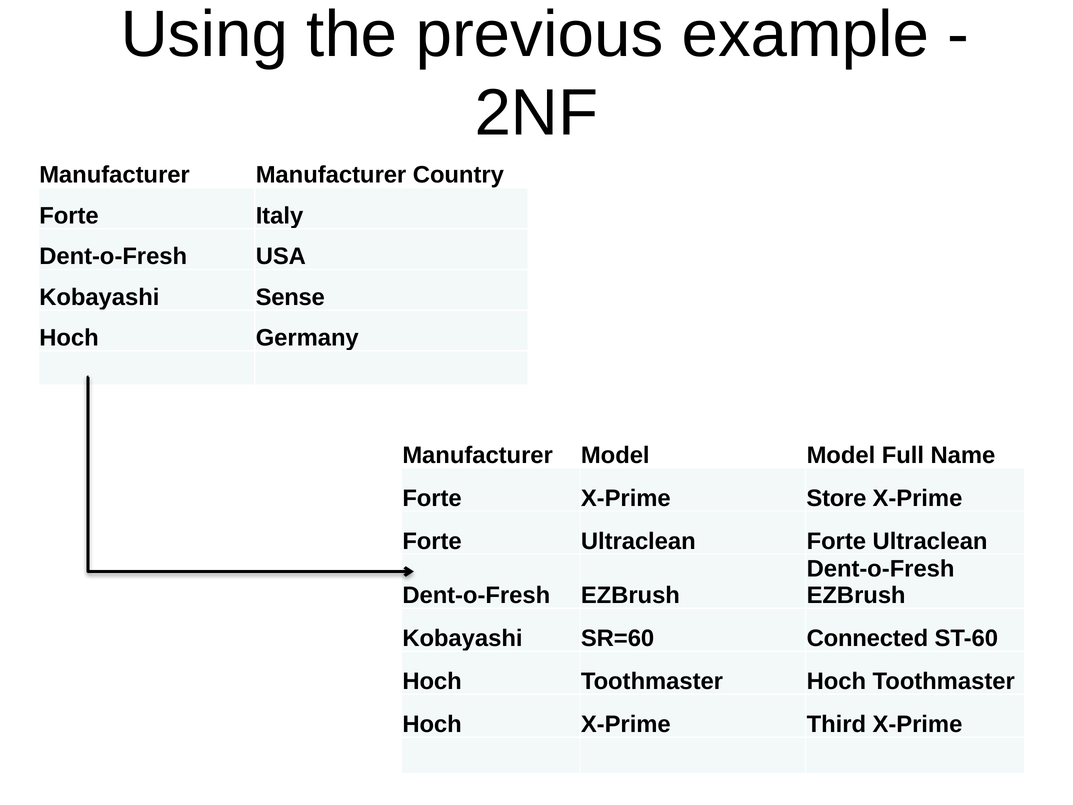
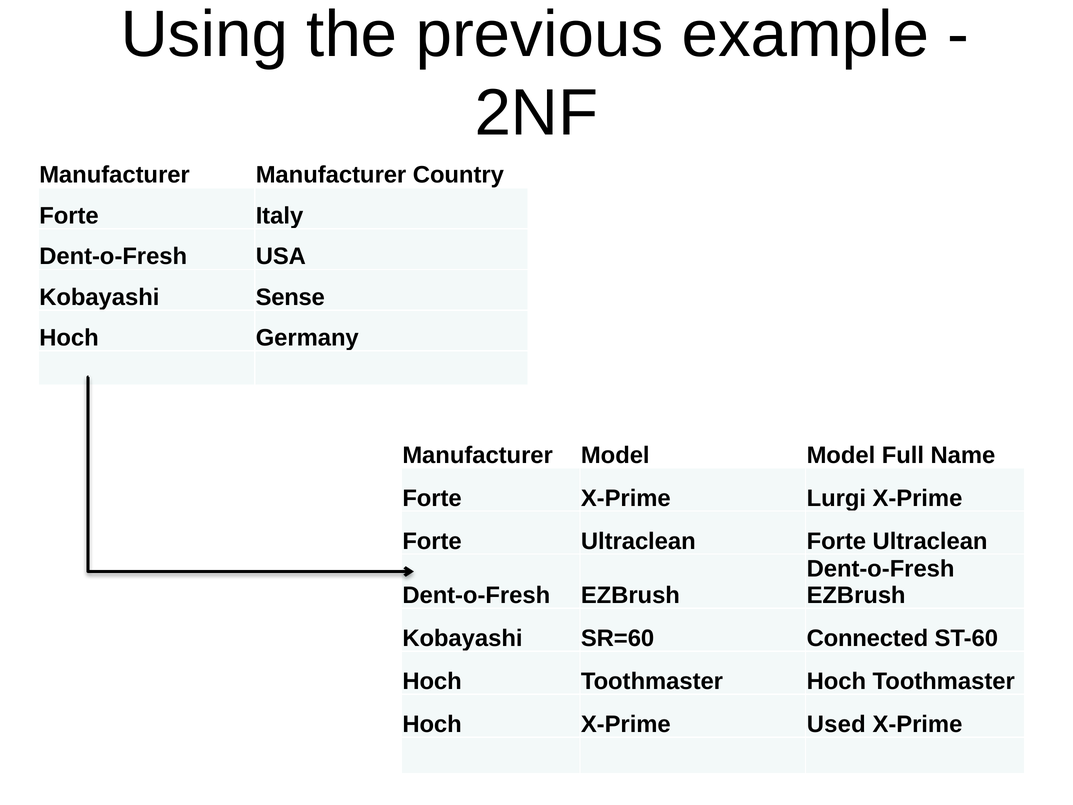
Store: Store -> Lurgi (836, 498)
Third: Third -> Used (836, 724)
